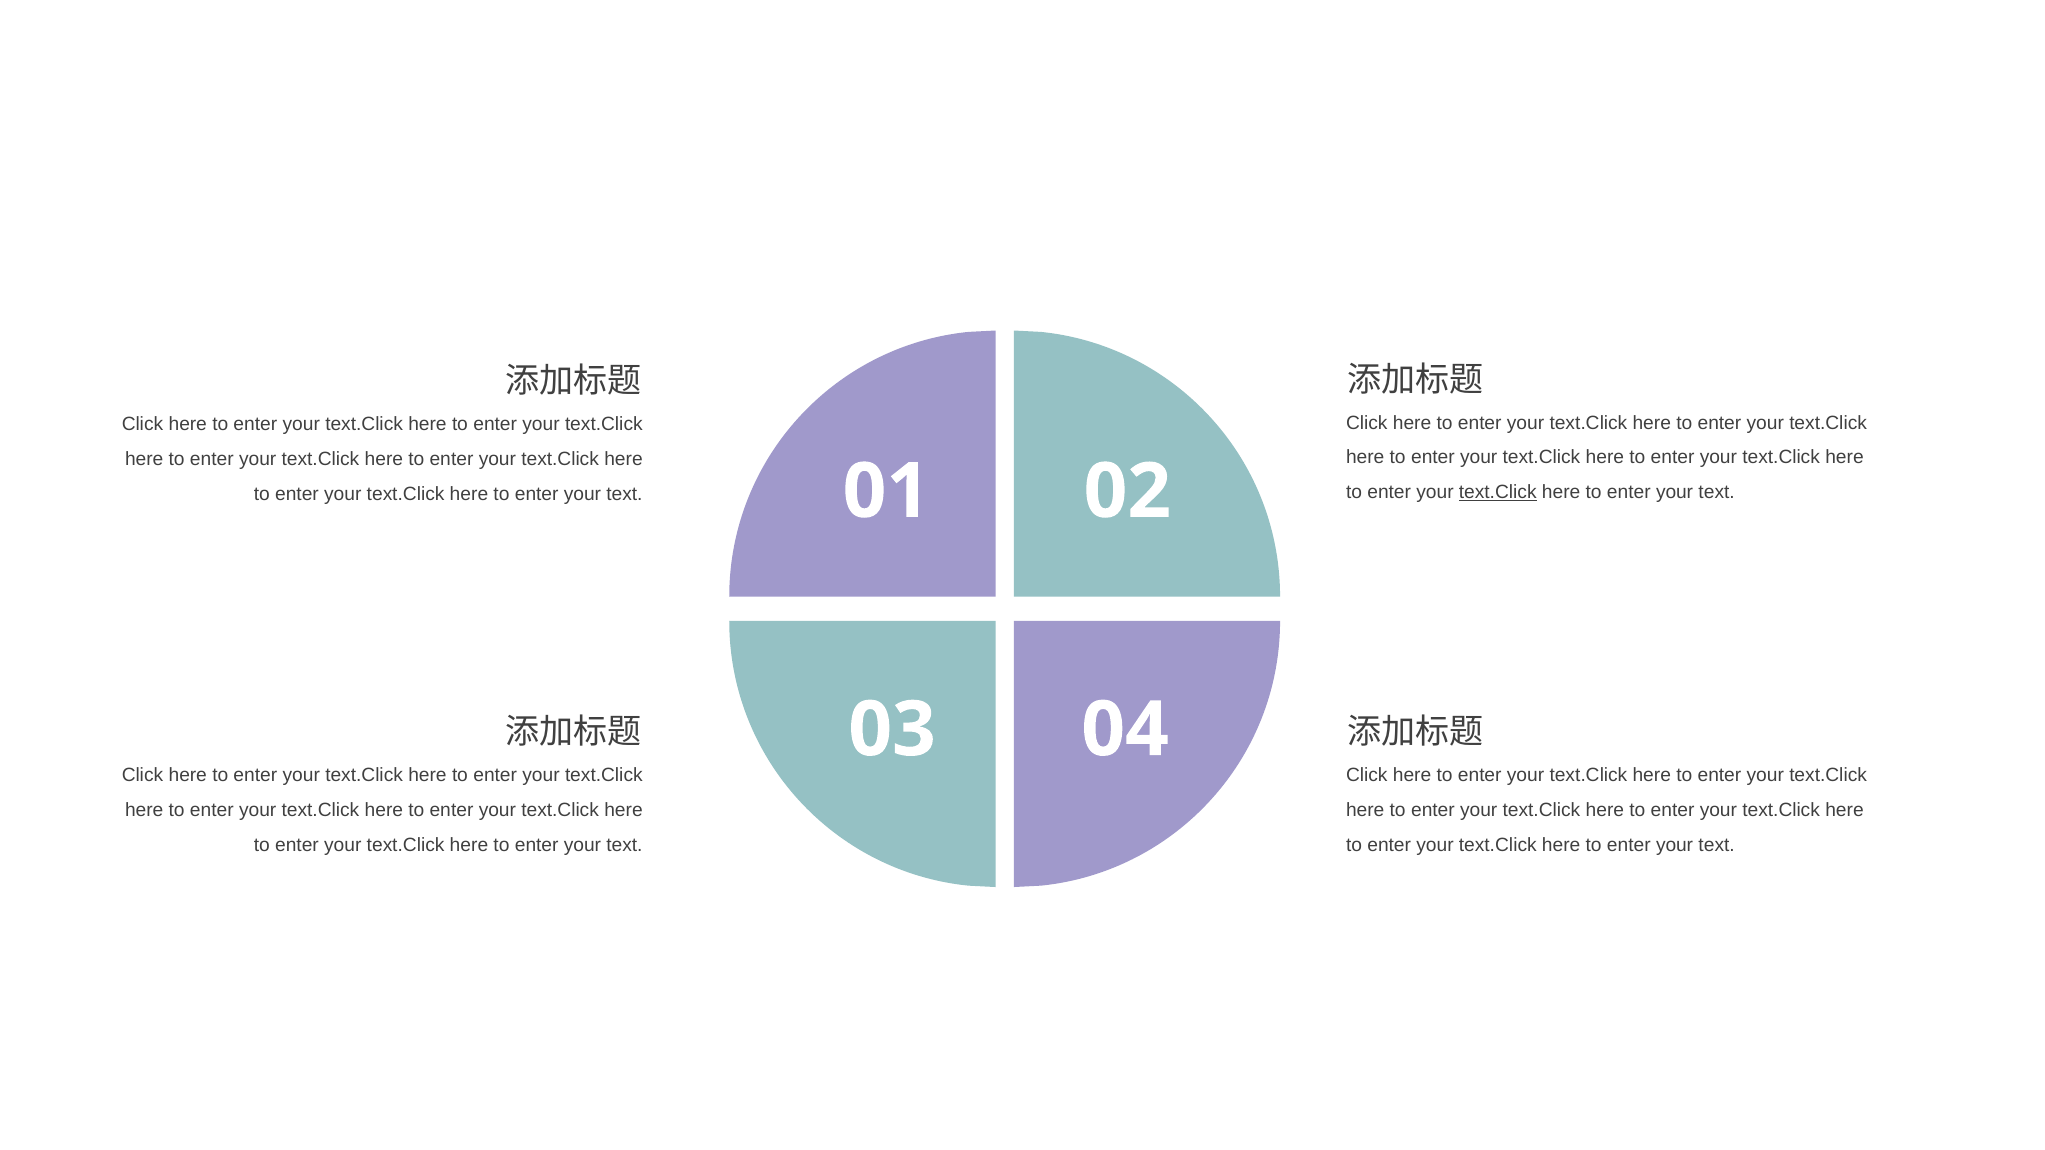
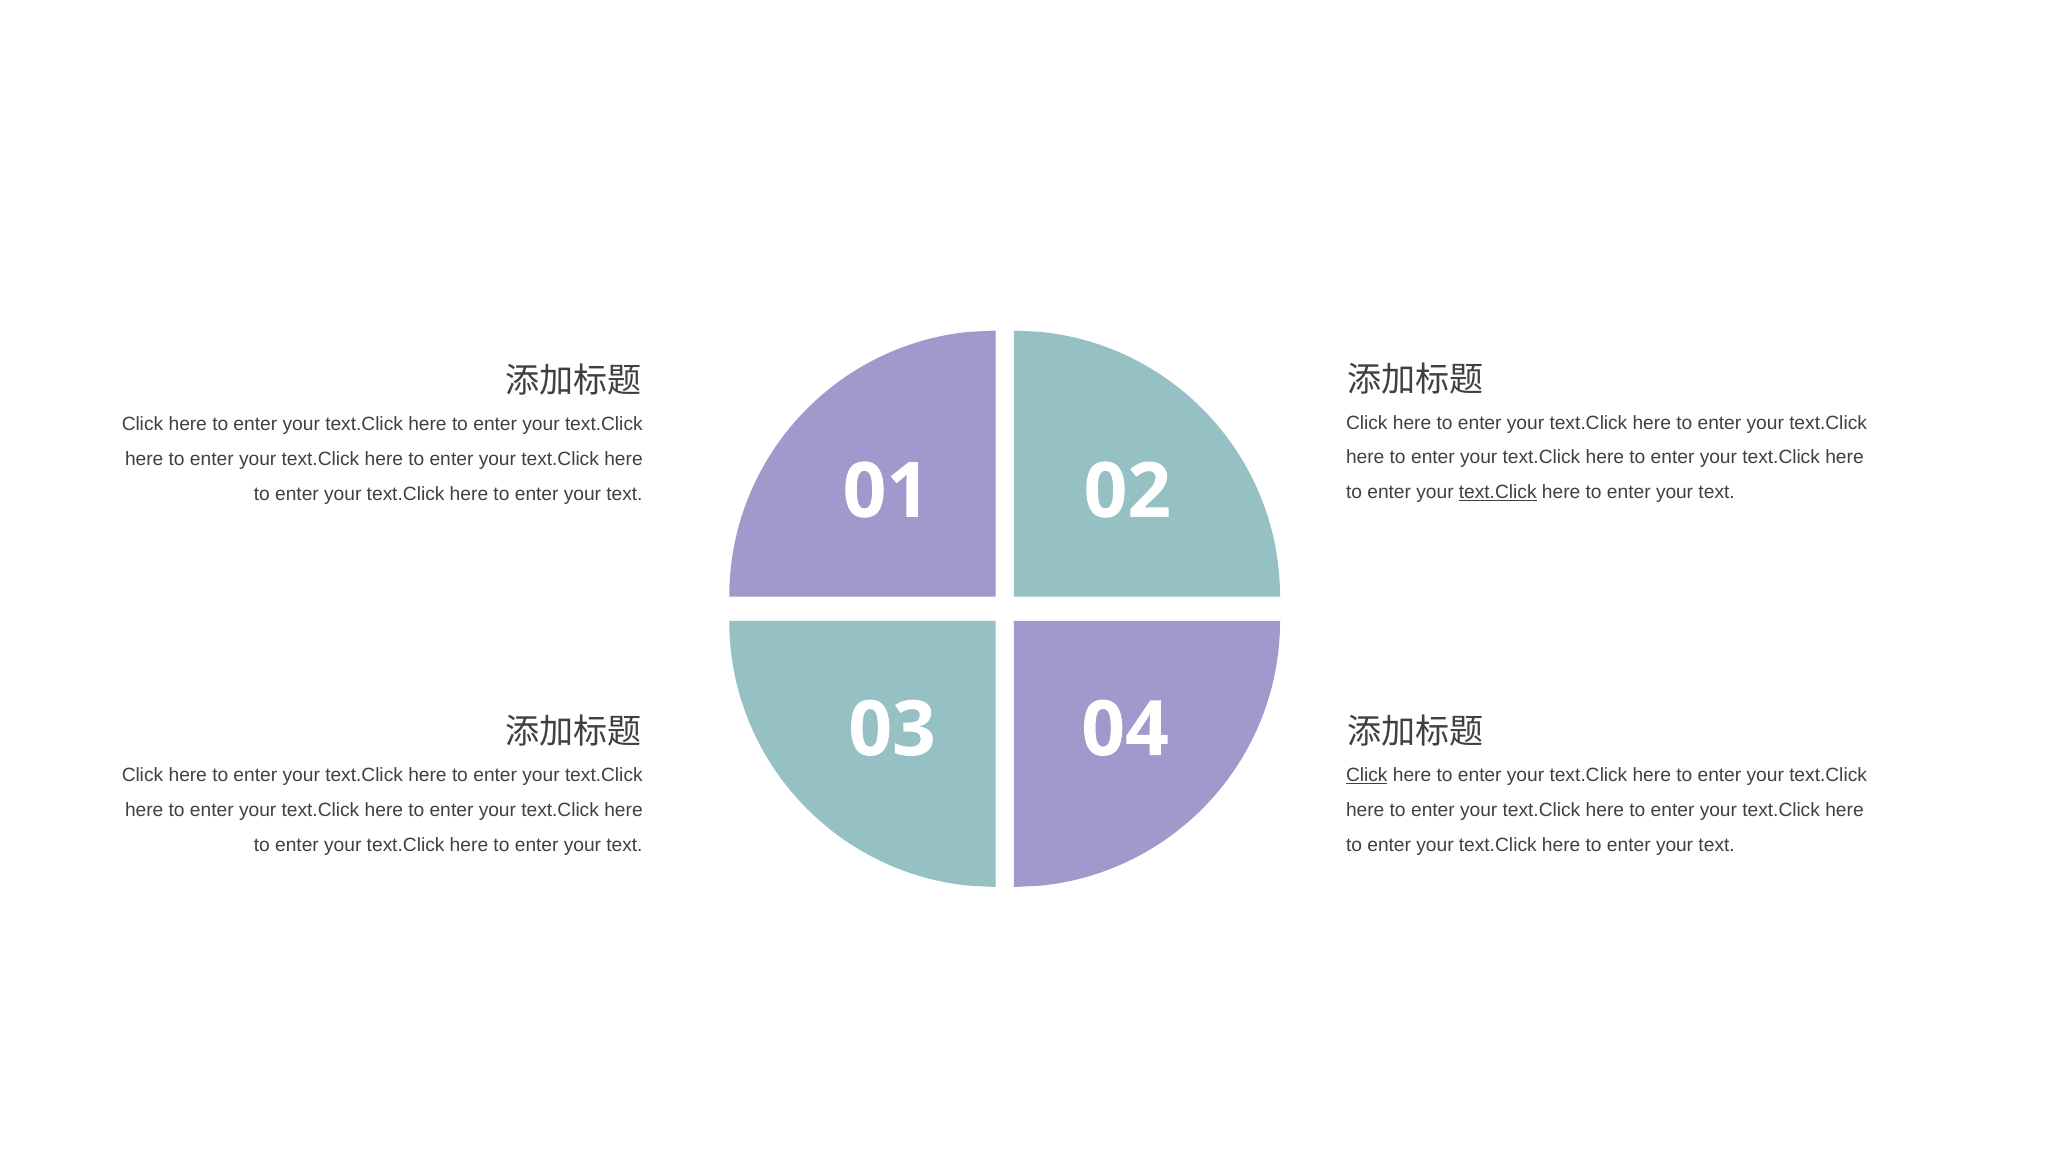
Click underline: none -> present (1367, 776)
